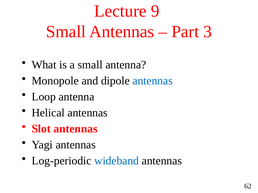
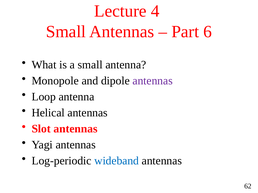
9: 9 -> 4 (155, 11)
3: 3 -> 6 (208, 32)
antennas colour: blue -> purple (153, 81)
